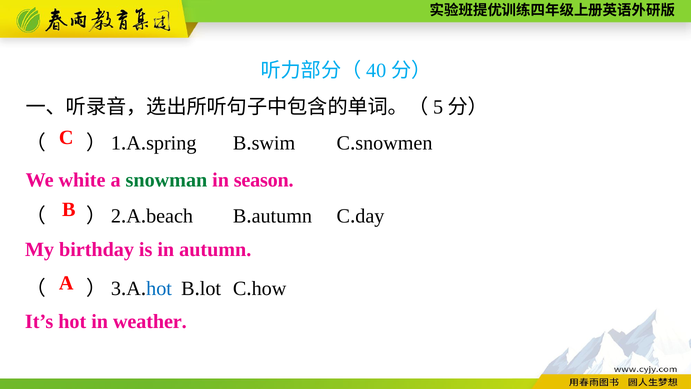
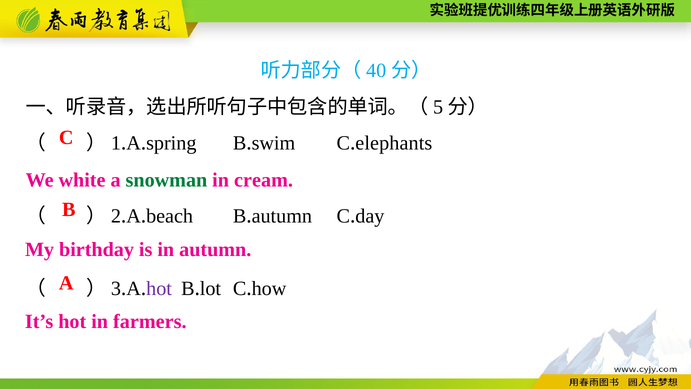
snowmen: snowmen -> elephants (394, 143)
season: season -> cream (264, 180)
hot colour: blue -> purple (159, 288)
weather: weather -> farmers (150, 322)
